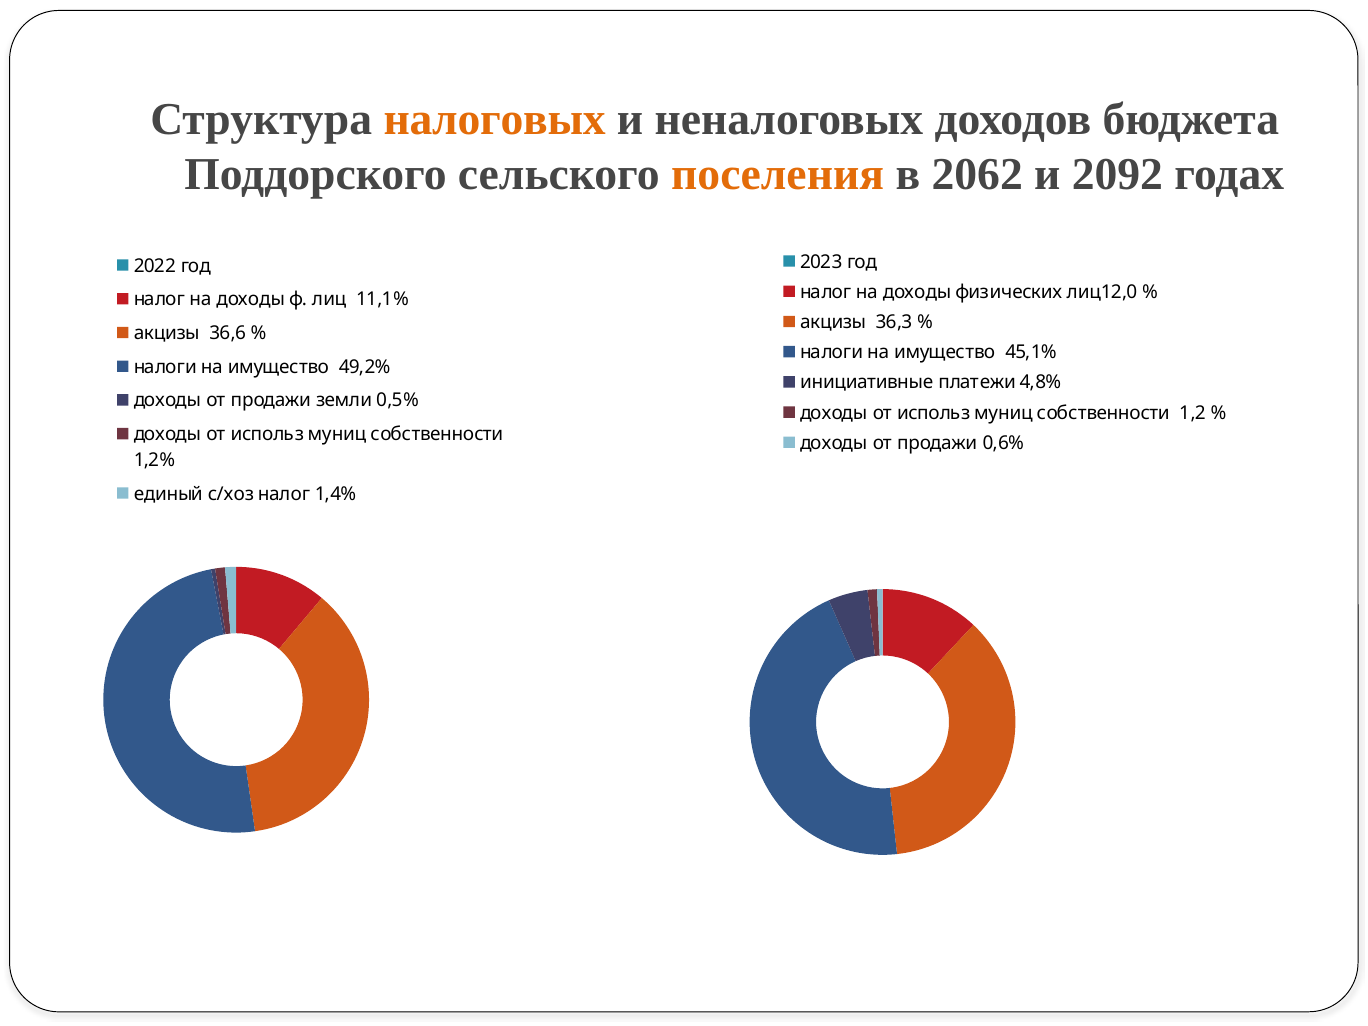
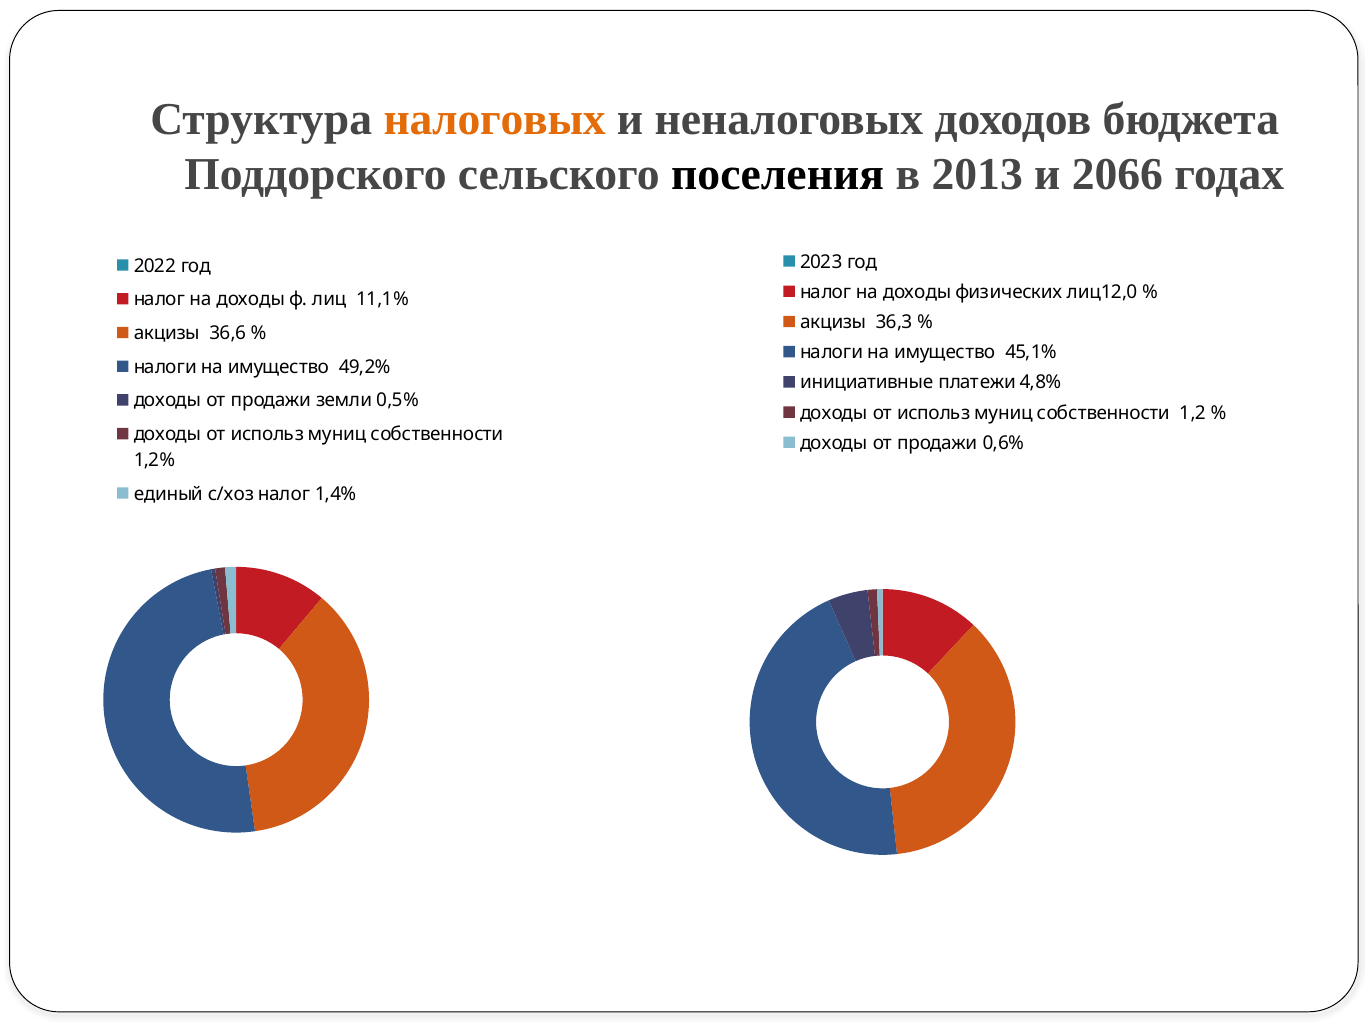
поселения colour: orange -> black (778, 174)
2062: 2062 -> 2013 (977, 174)
2092: 2092 -> 2066 (1117, 174)
